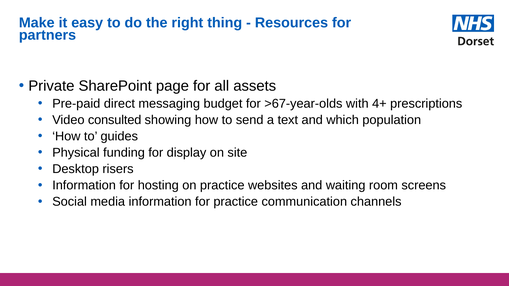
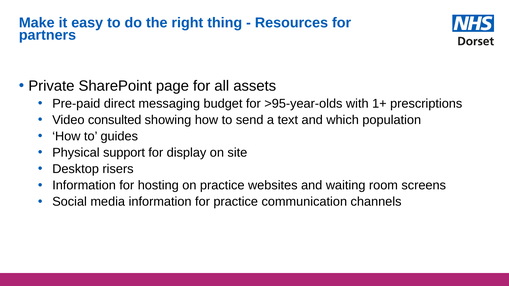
>67-year-olds: >67-year-olds -> >95-year-olds (303, 104)
4+: 4+ -> 1+ (379, 104)
funding: funding -> support (124, 153)
